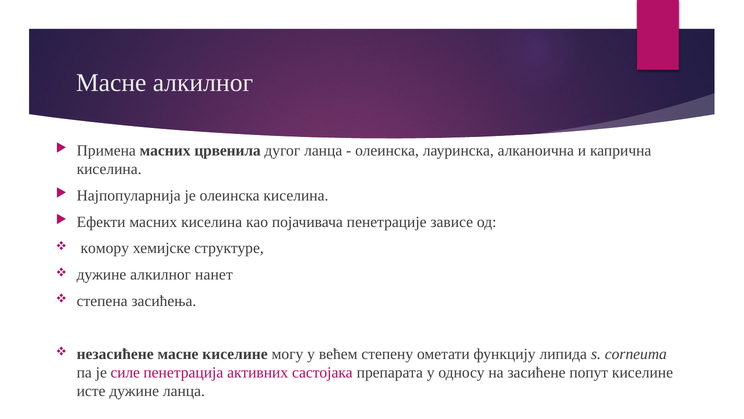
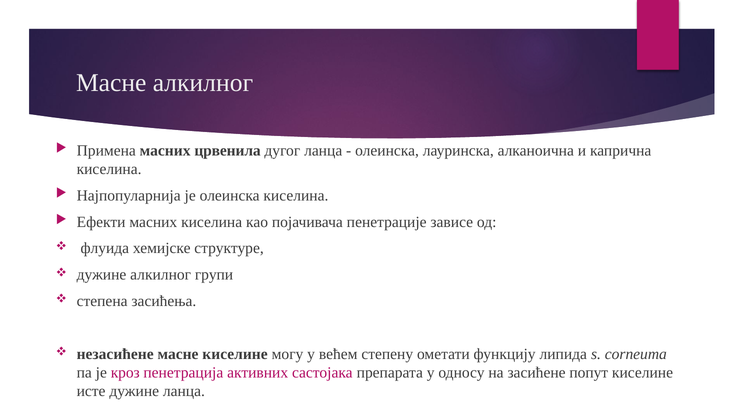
комору: комору -> флуида (105, 248)
нанет: нанет -> групи (214, 274)
силе: силе -> кроз (125, 372)
